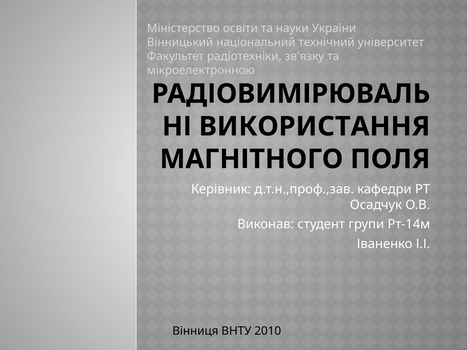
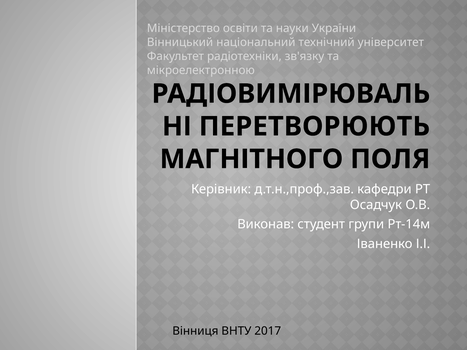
ВИКОРИСТАННЯ: ВИКОРИСТАННЯ -> ПЕРЕТВОРЮЮТЬ (314, 127)
2010: 2010 -> 2017 (268, 331)
